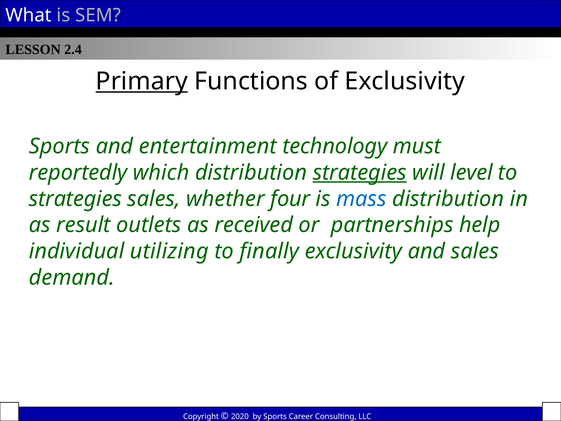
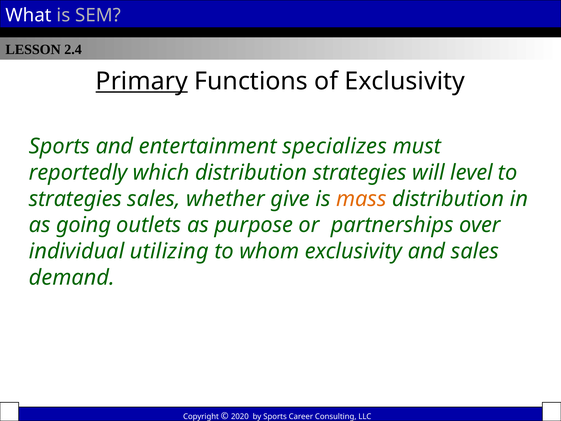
technology: technology -> specializes (335, 146)
strategies underline: present -> none (360, 173)
four: four -> give (290, 199)
mass colour: blue -> orange (361, 199)
result: result -> going (84, 225)
received: received -> purpose (254, 225)
help: help -> over (480, 225)
finally: finally -> whom (269, 251)
